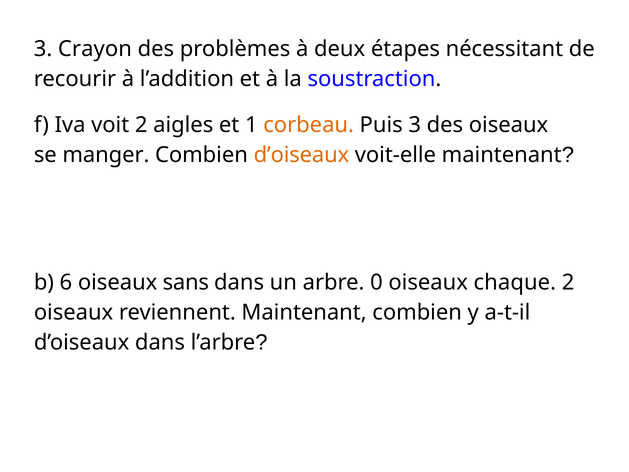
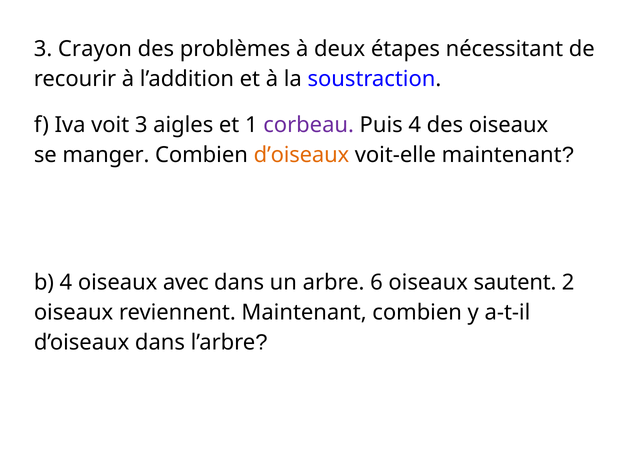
voit 2: 2 -> 3 (141, 125)
corbeau colour: orange -> purple (309, 125)
Puis 3: 3 -> 4 (415, 125)
b 6: 6 -> 4 (66, 282)
sans: sans -> avec (186, 282)
0: 0 -> 6 (376, 282)
chaque: chaque -> sautent (515, 282)
